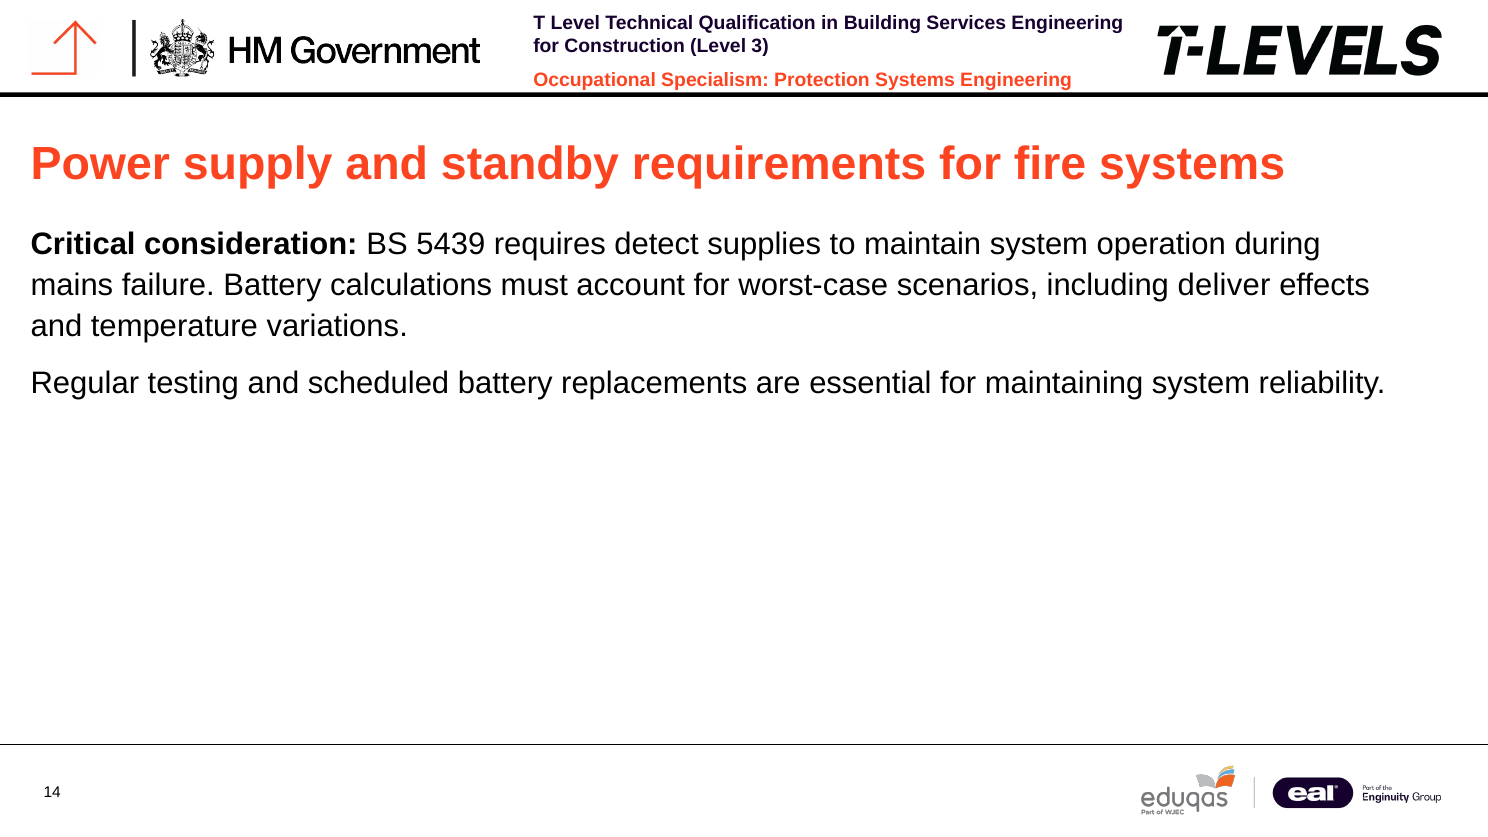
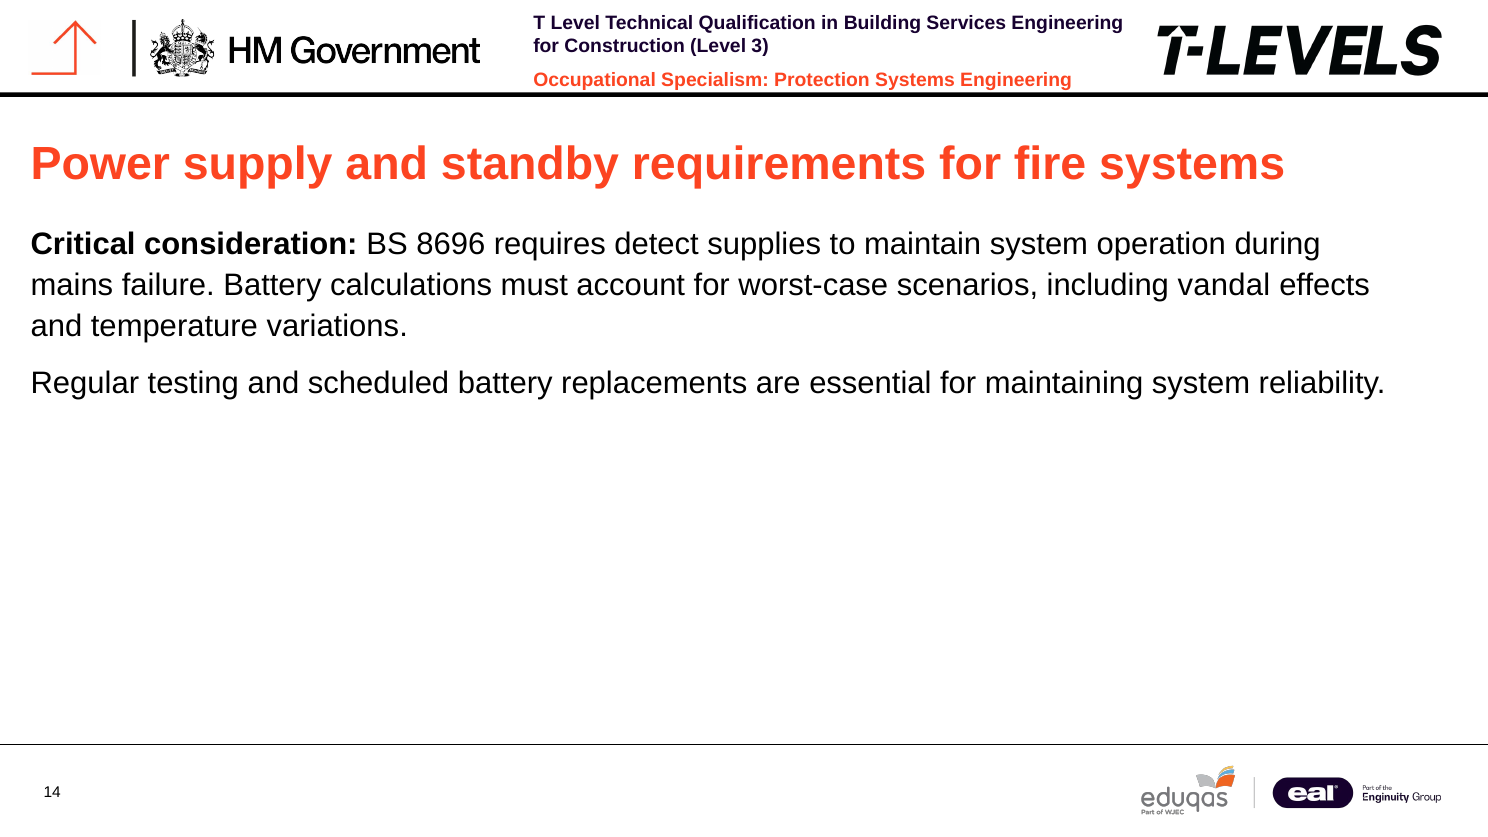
5439: 5439 -> 8696 (451, 245)
deliver: deliver -> vandal (1224, 286)
